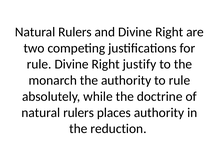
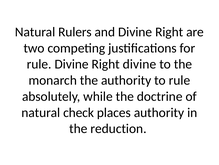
Right justify: justify -> divine (140, 64)
rulers: rulers -> check (79, 112)
